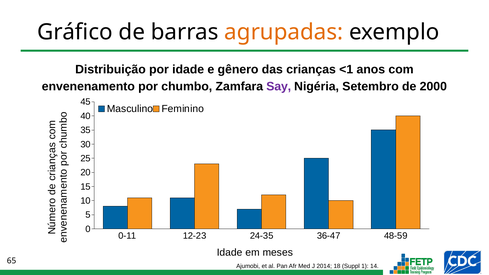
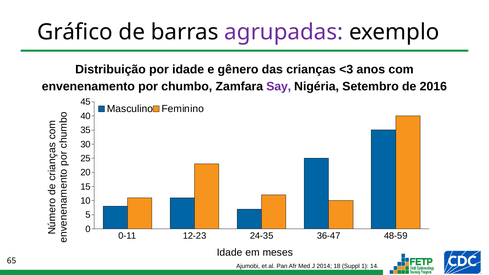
agrupadas colour: orange -> purple (284, 32)
<1: <1 -> <3 (346, 69)
2000: 2000 -> 2016 (433, 87)
